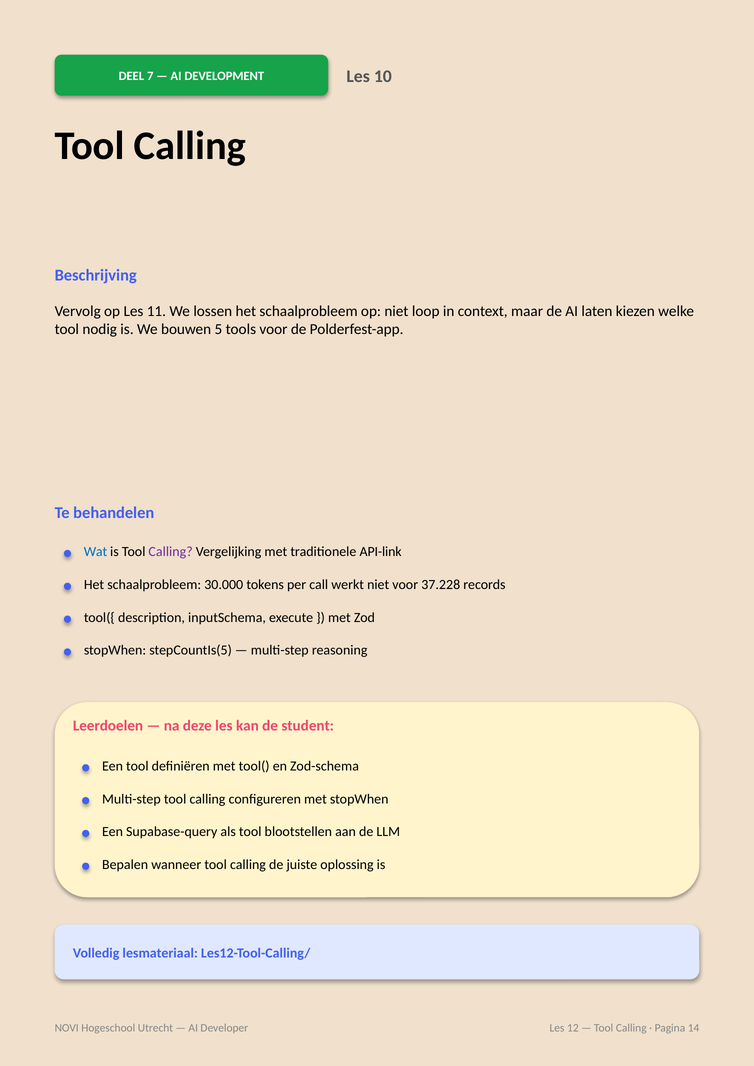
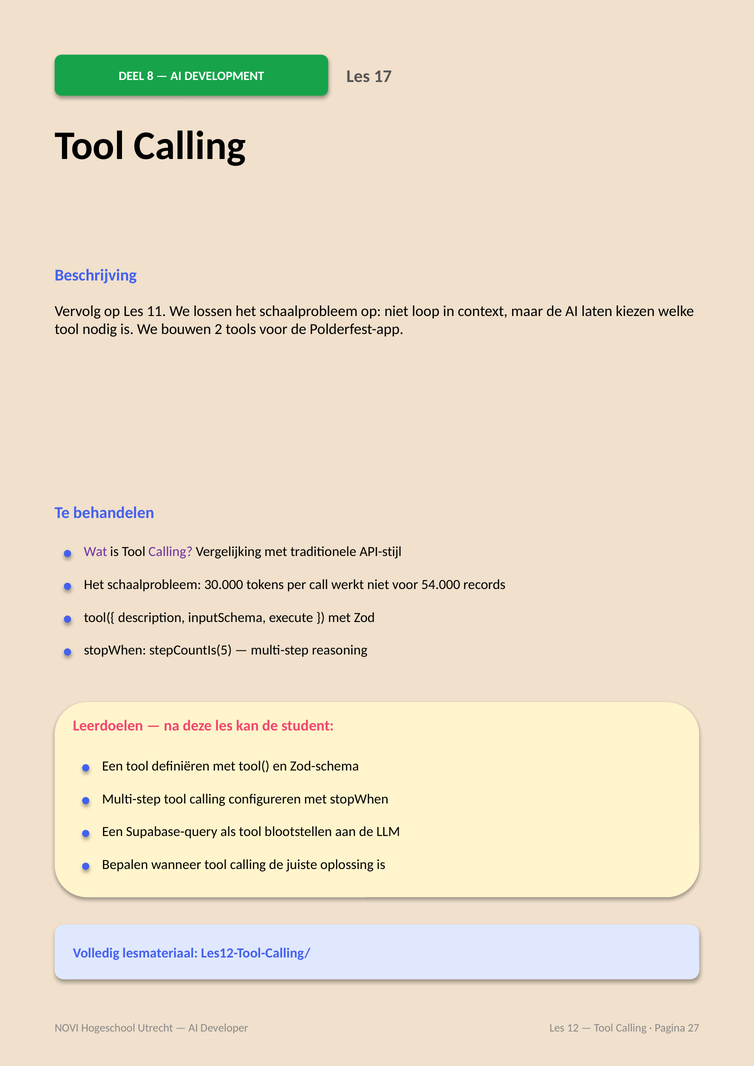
7: 7 -> 8 (150, 76)
10: 10 -> 17 (383, 76)
5: 5 -> 2 (218, 329)
Wat colour: blue -> purple (95, 552)
API-link: API-link -> API-stijl (381, 552)
37.228: 37.228 -> 54.000 (441, 585)
14: 14 -> 27 (694, 1028)
